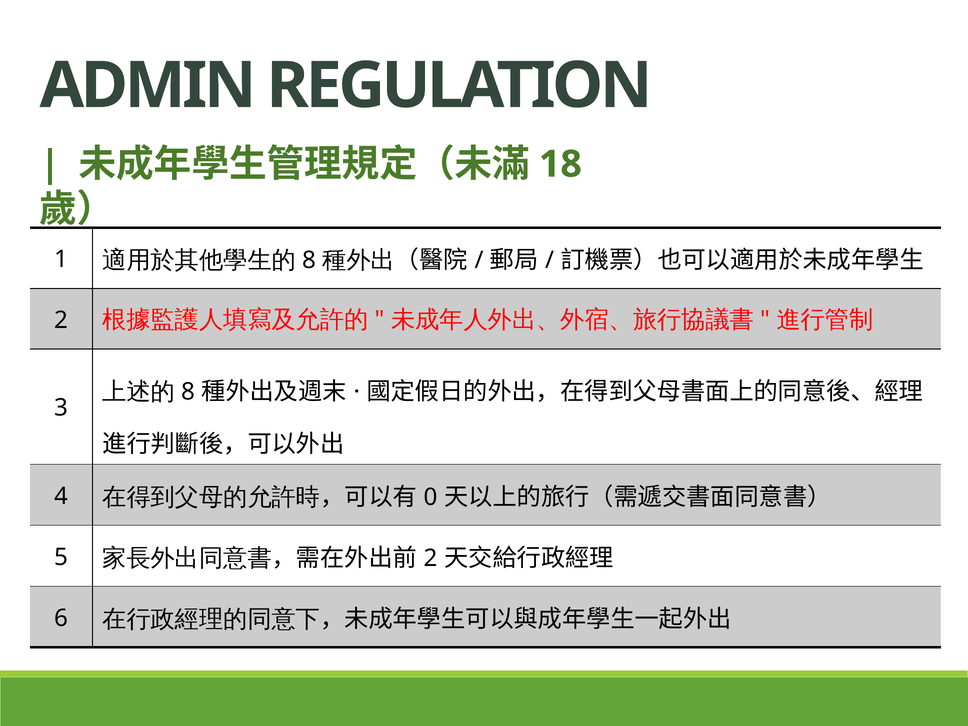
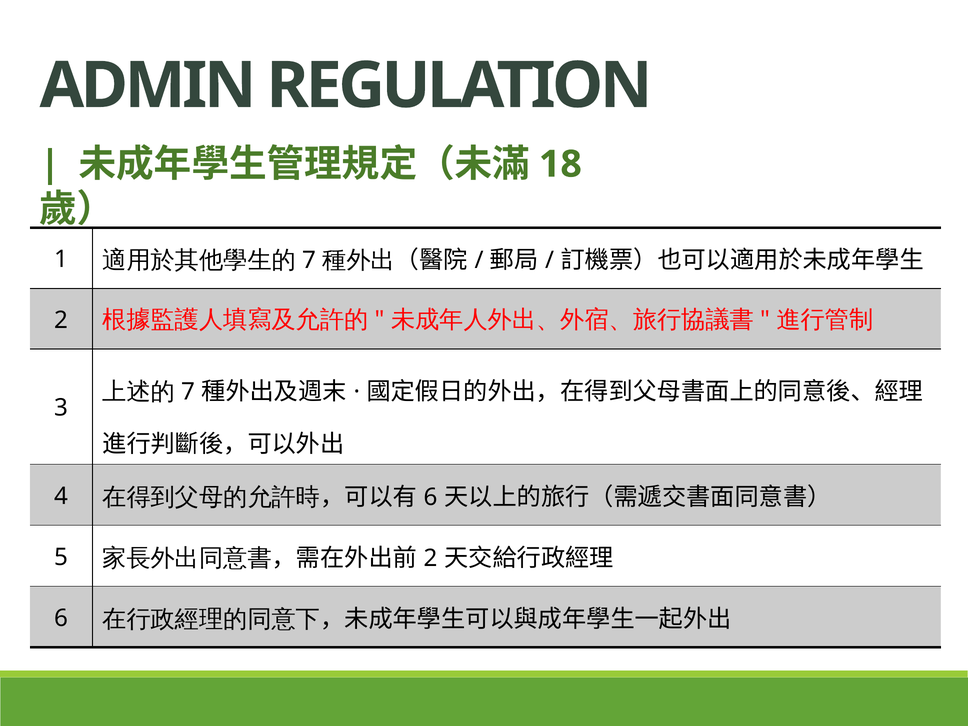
8: 8 -> 7 (309, 260)
8: 8 -> 7 (188, 392)
0: 0 -> 6 (431, 497)
